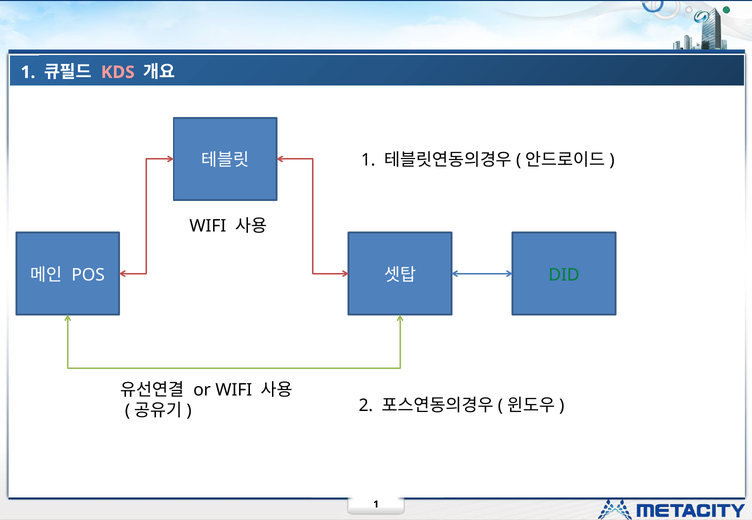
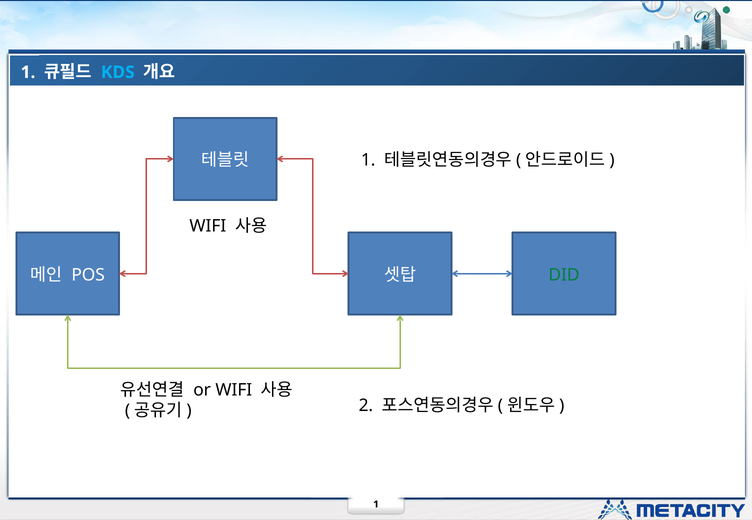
KDS colour: pink -> light blue (118, 72)
